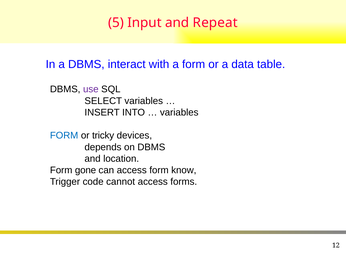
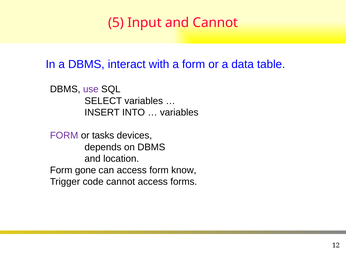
and Repeat: Repeat -> Cannot (215, 23)
FORM colour: blue -> purple (64, 135)
tricky: tricky -> tasks (103, 135)
